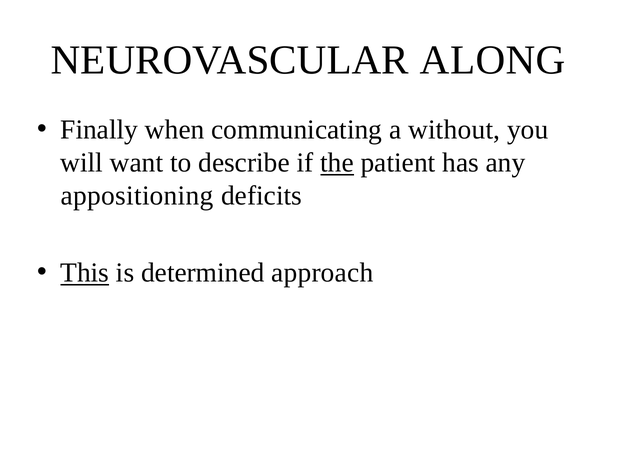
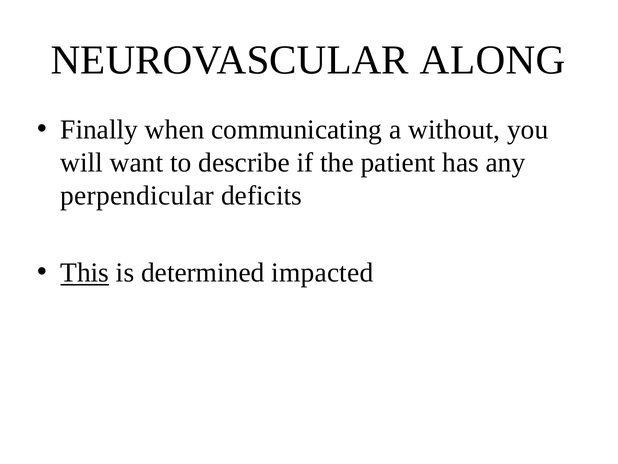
the underline: present -> none (337, 163)
appositioning: appositioning -> perpendicular (137, 196)
approach: approach -> impacted (322, 273)
